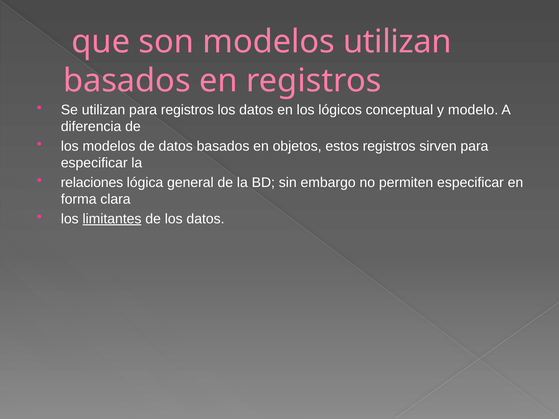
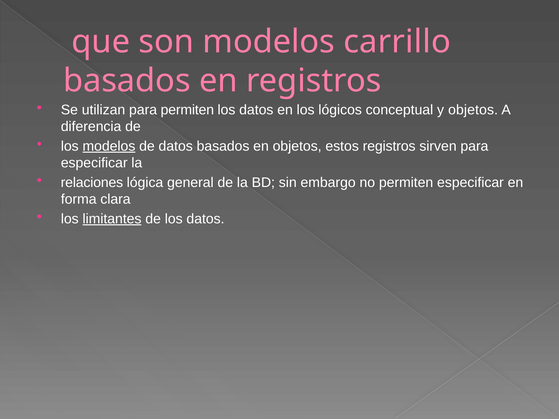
modelos utilizan: utilizan -> carrillo (397, 42)
para registros: registros -> permiten (187, 110)
y modelo: modelo -> objetos (473, 110)
modelos underline: none -> present (109, 146)
